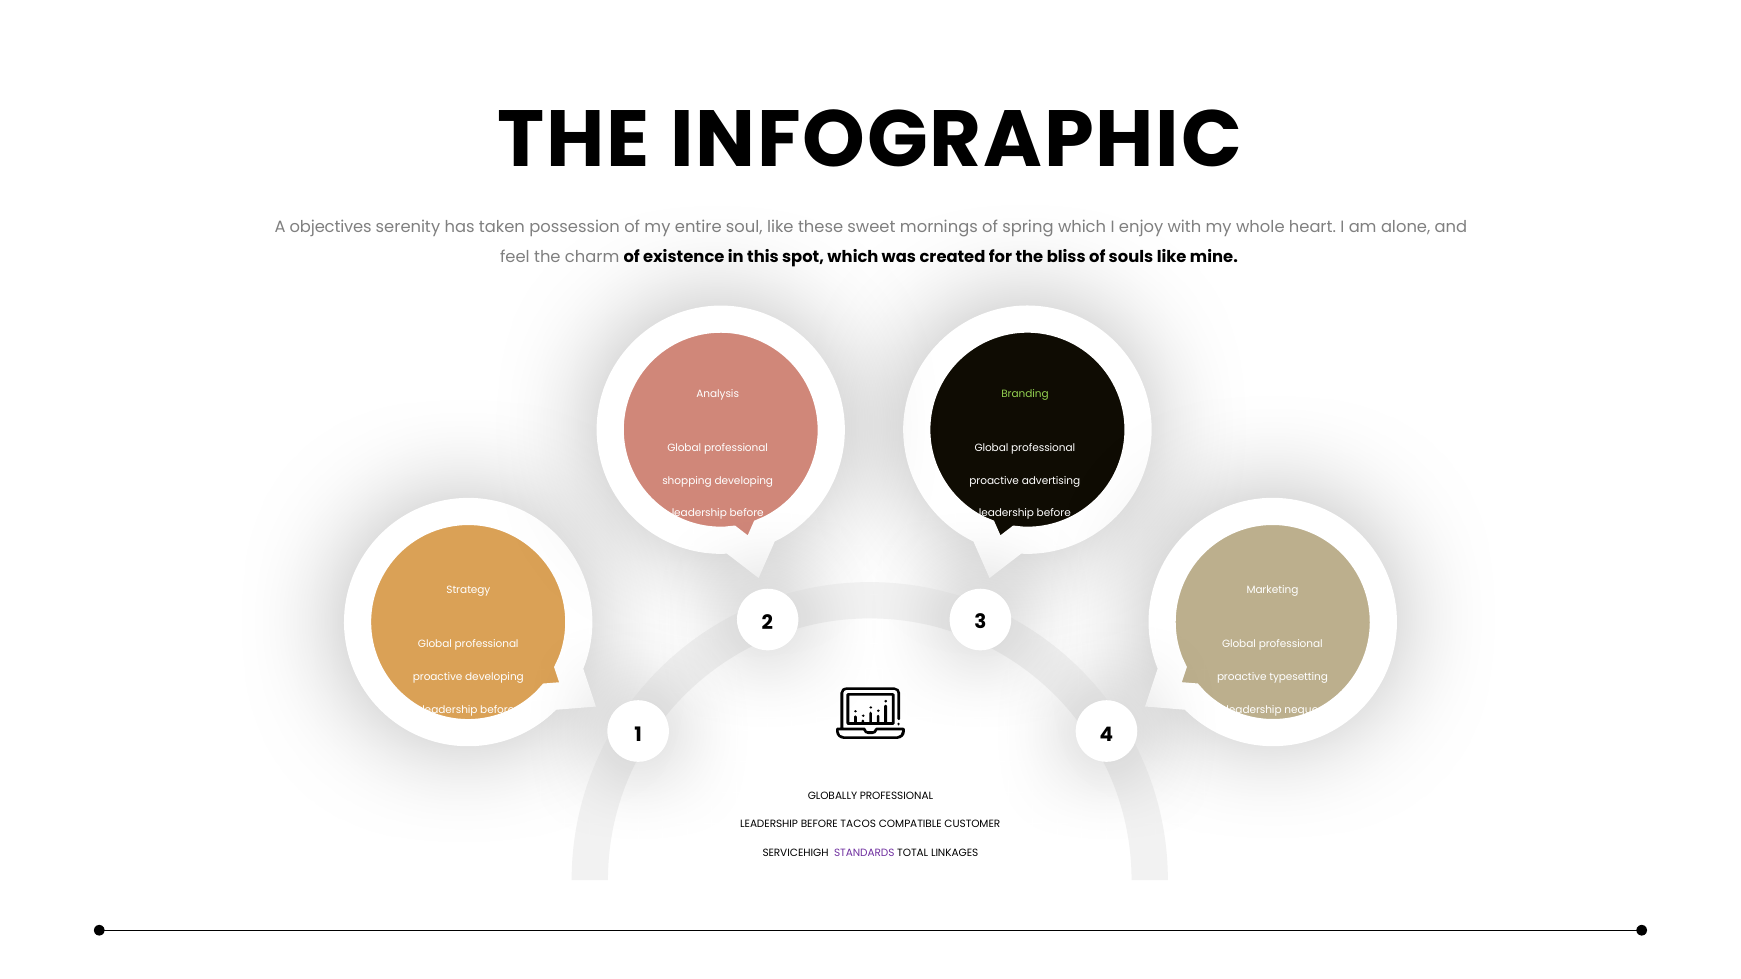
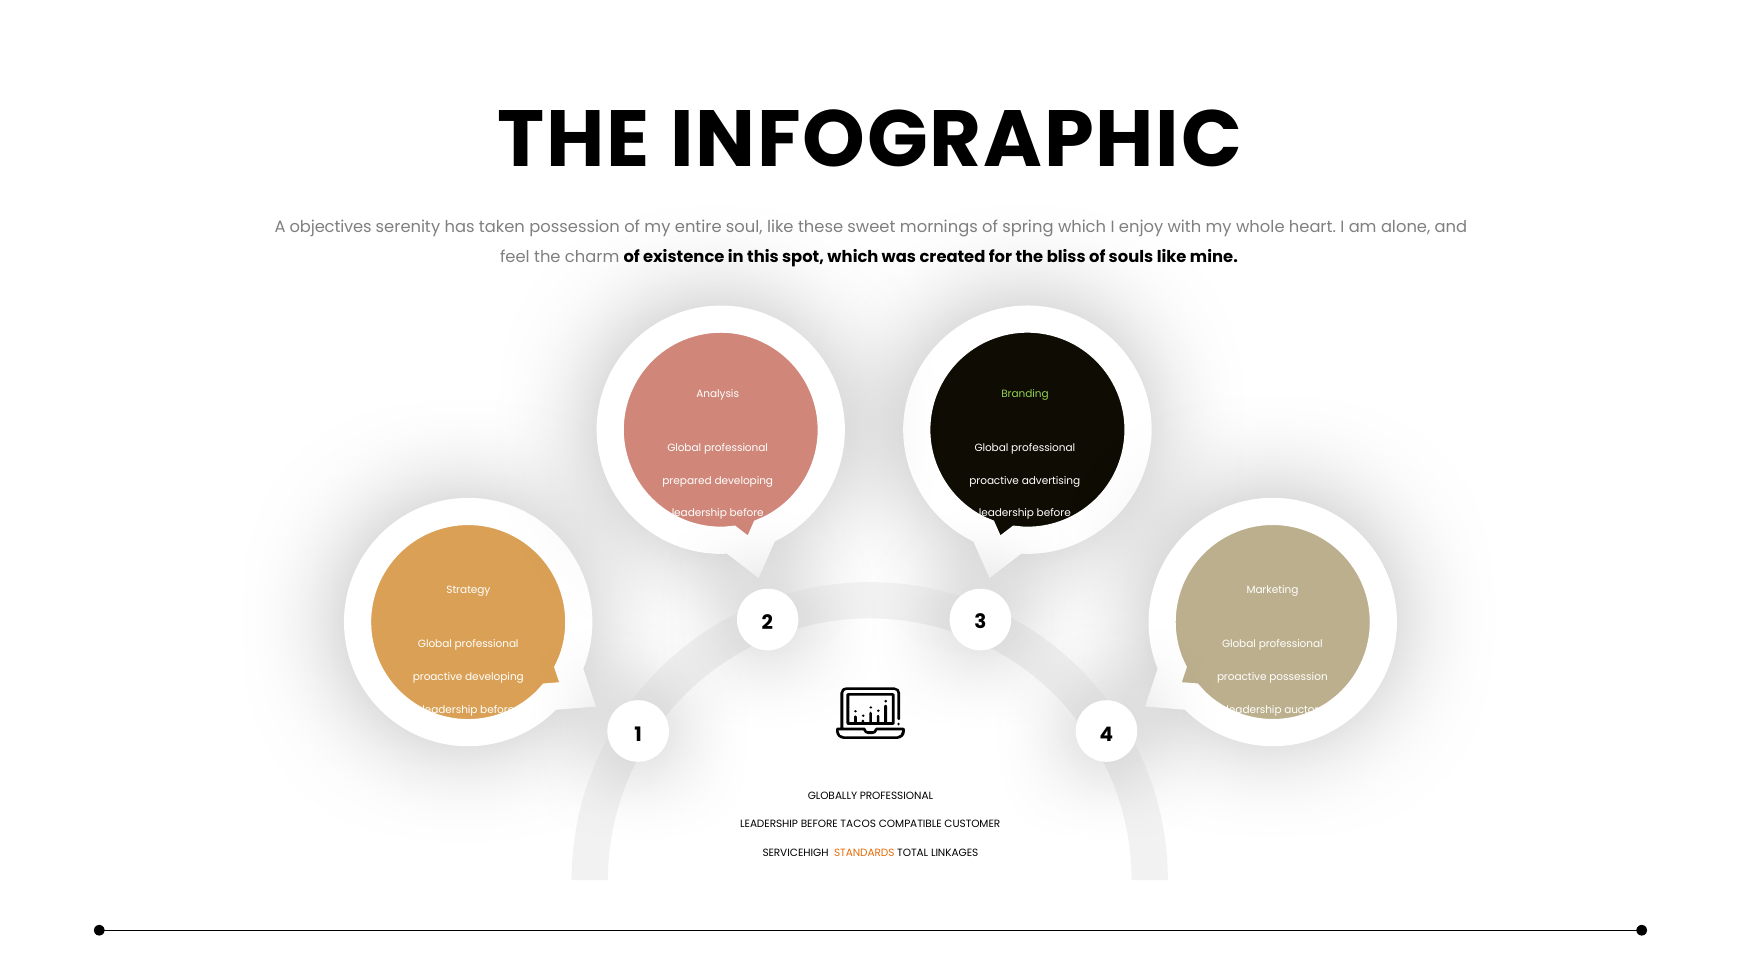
shopping: shopping -> prepared (687, 481)
typesetting: typesetting -> possession (1299, 677)
neque: neque -> auctor (1301, 710)
STANDARDS colour: purple -> orange (864, 853)
